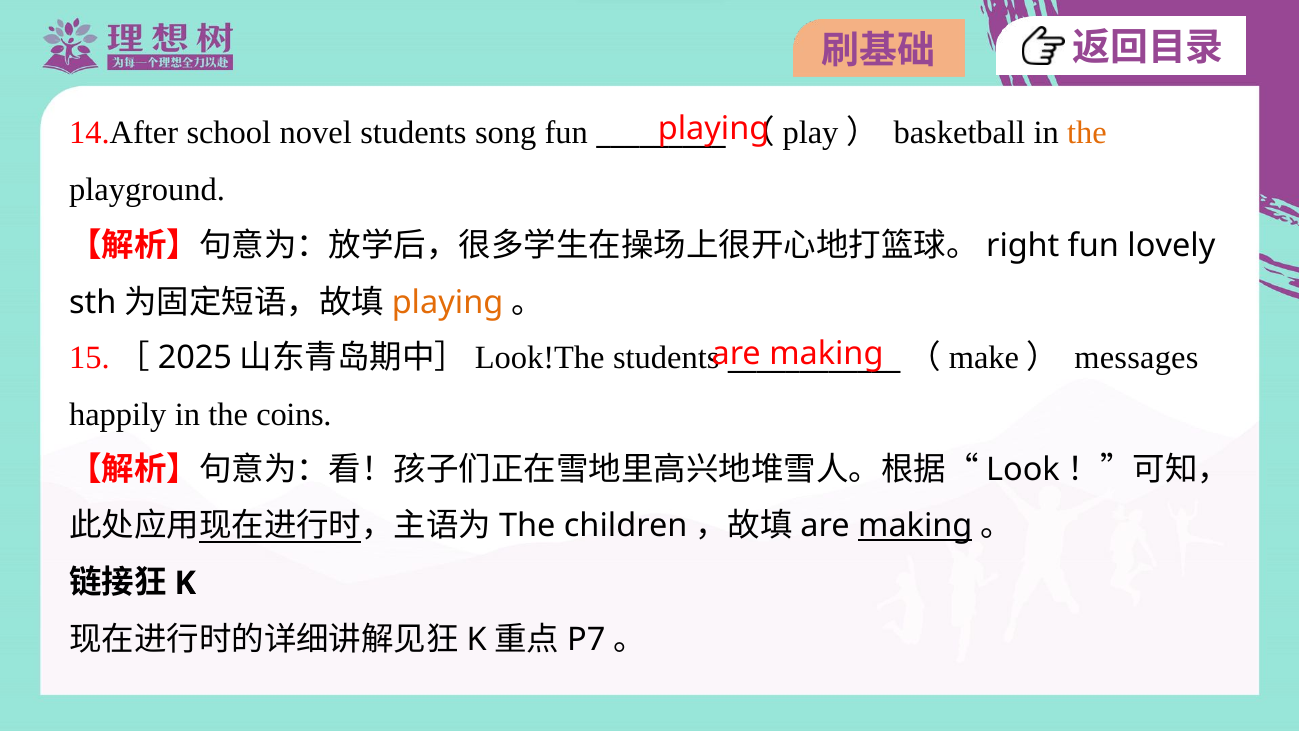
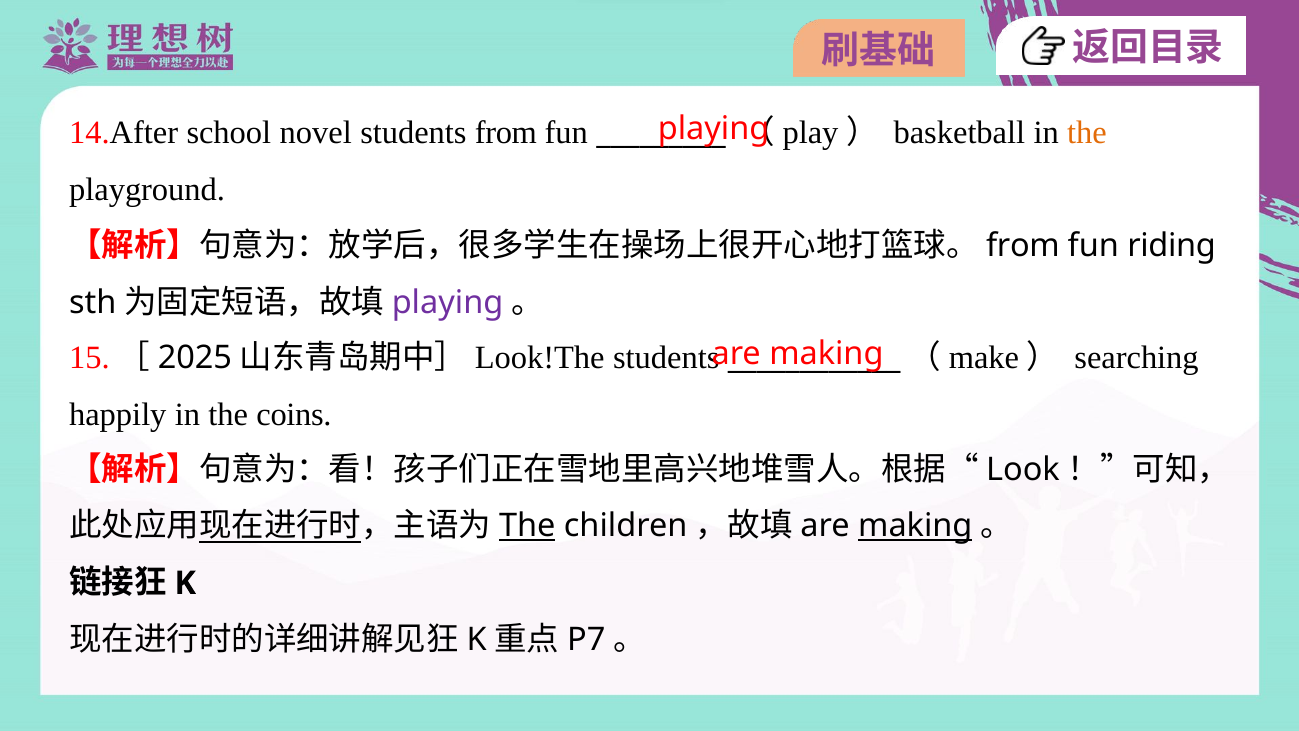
students song: song -> from (506, 133)
right: right -> from (1023, 245)
lovely: lovely -> riding (1172, 245)
playing colour: orange -> purple (448, 302)
messages: messages -> searching (1137, 358)
The underline: none -> present (527, 526)
